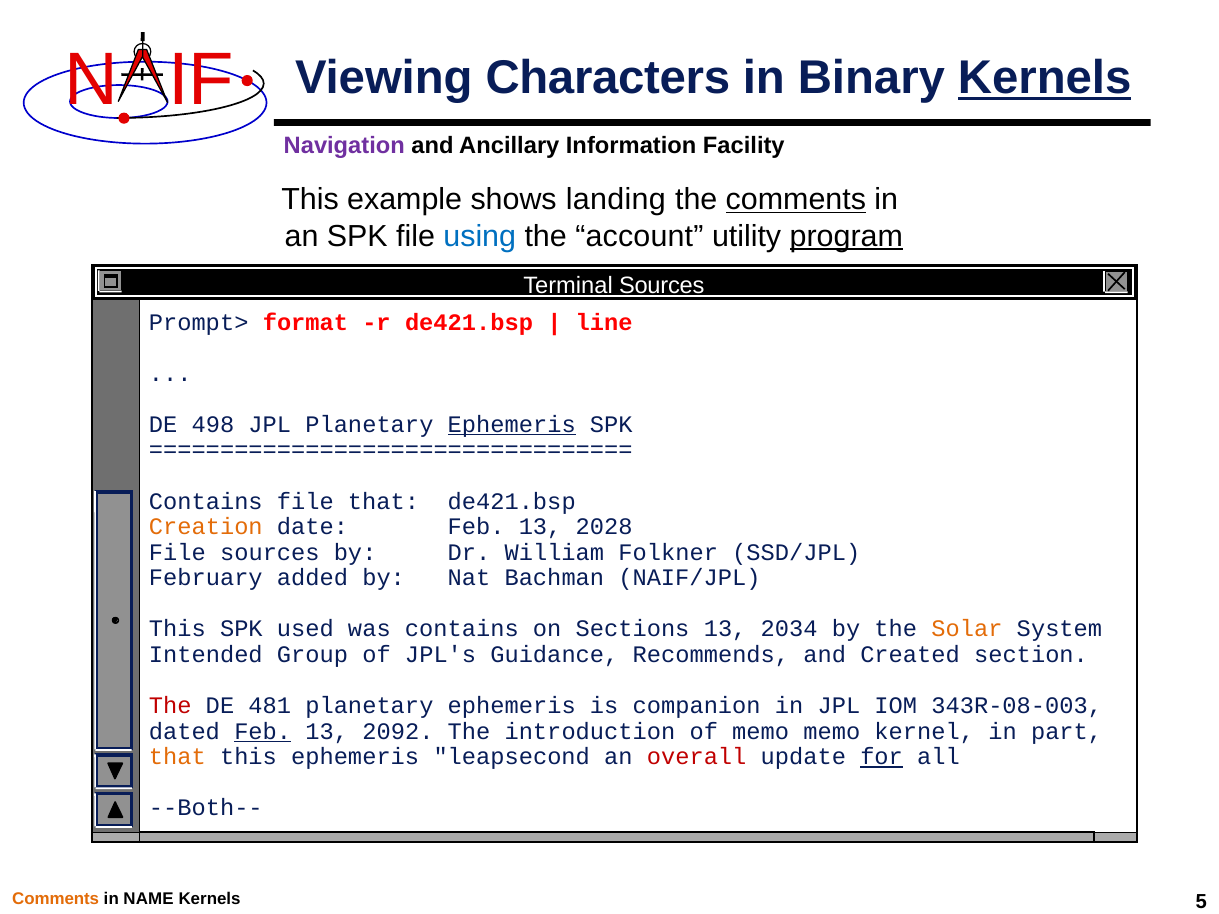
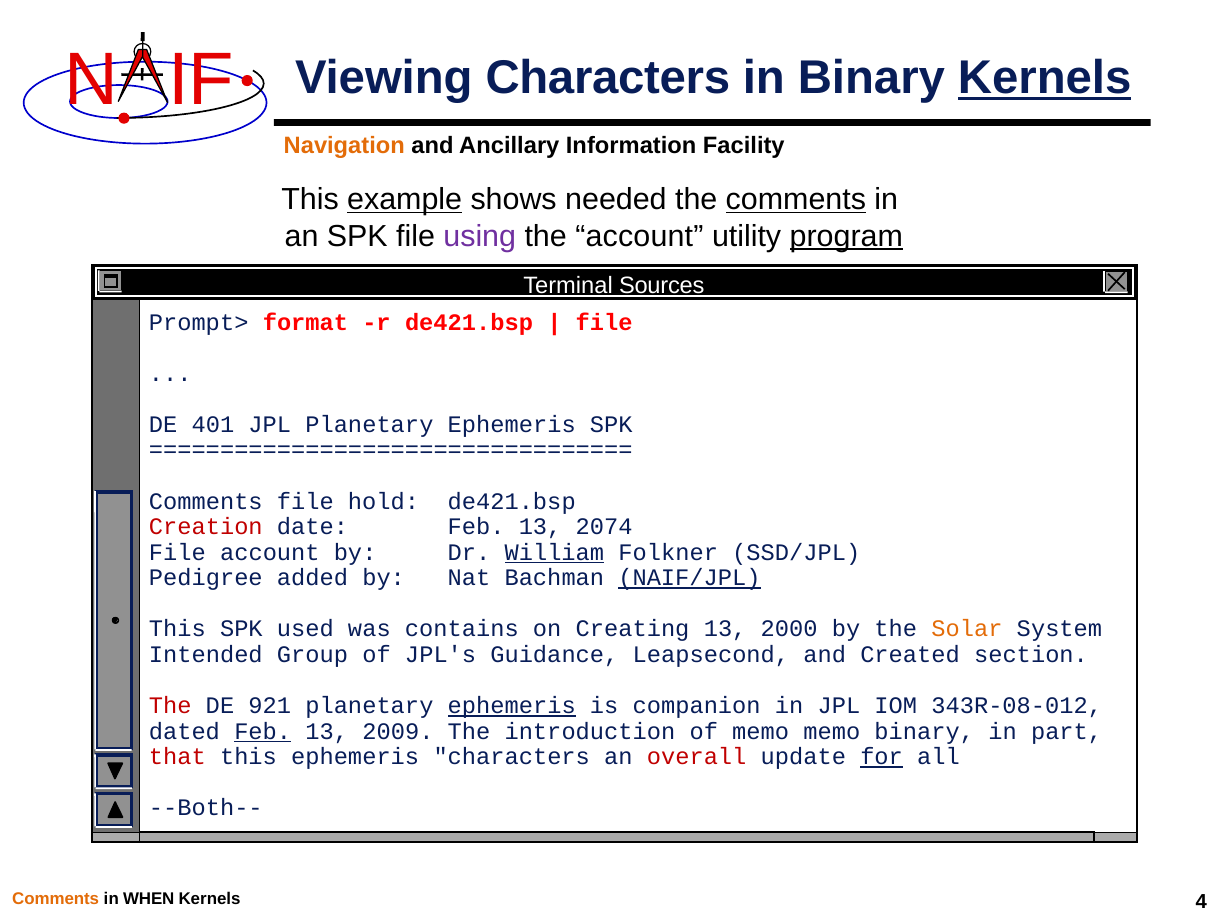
Navigation colour: purple -> orange (344, 145)
example underline: none -> present (405, 200)
landing: landing -> needed (616, 200)
using colour: blue -> purple (480, 236)
line: line -> file (604, 323)
498: 498 -> 401 (213, 425)
Ephemeris underline: present -> none (512, 425)
Contains: Contains -> Comments (206, 502)
file that: that -> hold (384, 502)
Creation colour: orange -> red (206, 527)
2028: 2028 -> 2074 (604, 527)
File sources: sources -> account (270, 553)
William underline: none -> present (554, 553)
February: February -> Pedigree (206, 578)
NAIF/JPL underline: none -> present (689, 578)
Sections: Sections -> Creating (633, 630)
2034: 2034 -> 2000 (789, 630)
Recommends: Recommends -> Leapsecond (711, 655)
481: 481 -> 921 (270, 706)
ephemeris underline: none -> present (512, 706)
343R-08-003: 343R-08-003 -> 343R-08-012 (1017, 706)
2092: 2092 -> 2009 (398, 732)
memo kernel: kernel -> binary (924, 732)
that colour: orange -> red (177, 758)
ephemeris leapsecond: leapsecond -> characters (512, 758)
NAME: NAME -> WHEN (149, 900)
5: 5 -> 4 (1201, 902)
